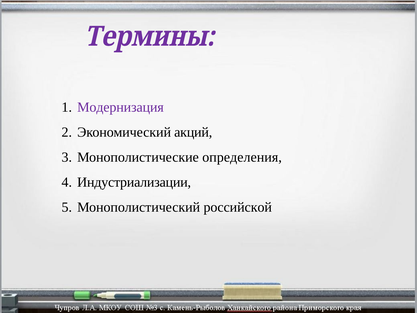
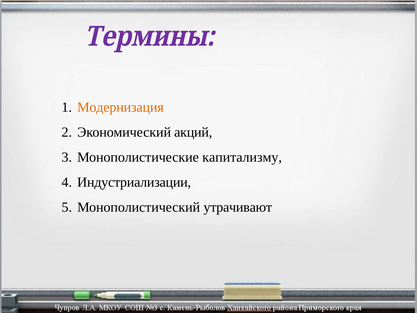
Модернизация colour: purple -> orange (120, 107)
определения: определения -> капитализму (242, 157)
российской: российской -> утрачивают (238, 207)
